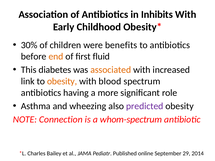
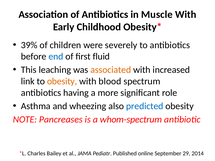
Inhibits: Inhibits -> Muscle (157, 15)
30%: 30% -> 39% (29, 45)
benefits: benefits -> severely (121, 45)
end colour: orange -> blue (56, 57)
diabetes: diabetes -> leaching (55, 70)
predicted colour: purple -> blue (145, 106)
Connection: Connection -> Pancreases (61, 120)
